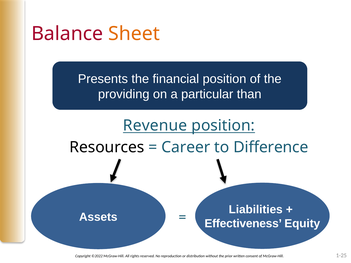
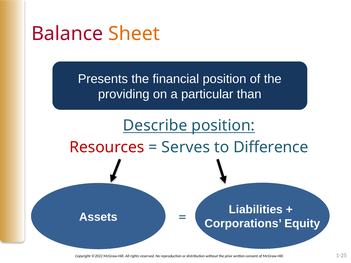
Revenue: Revenue -> Describe (155, 126)
Resources colour: black -> red (107, 147)
Career: Career -> Serves (186, 147)
Effectiveness: Effectiveness -> Corporations (243, 224)
